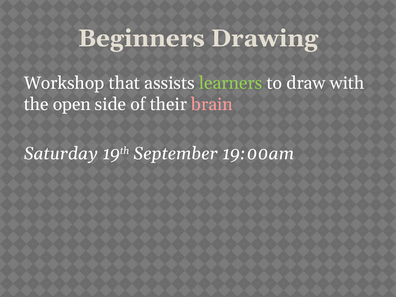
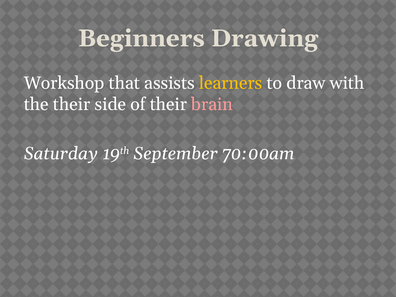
learners colour: light green -> yellow (231, 83)
the open: open -> their (72, 104)
19:00am: 19:00am -> 70:00am (258, 153)
